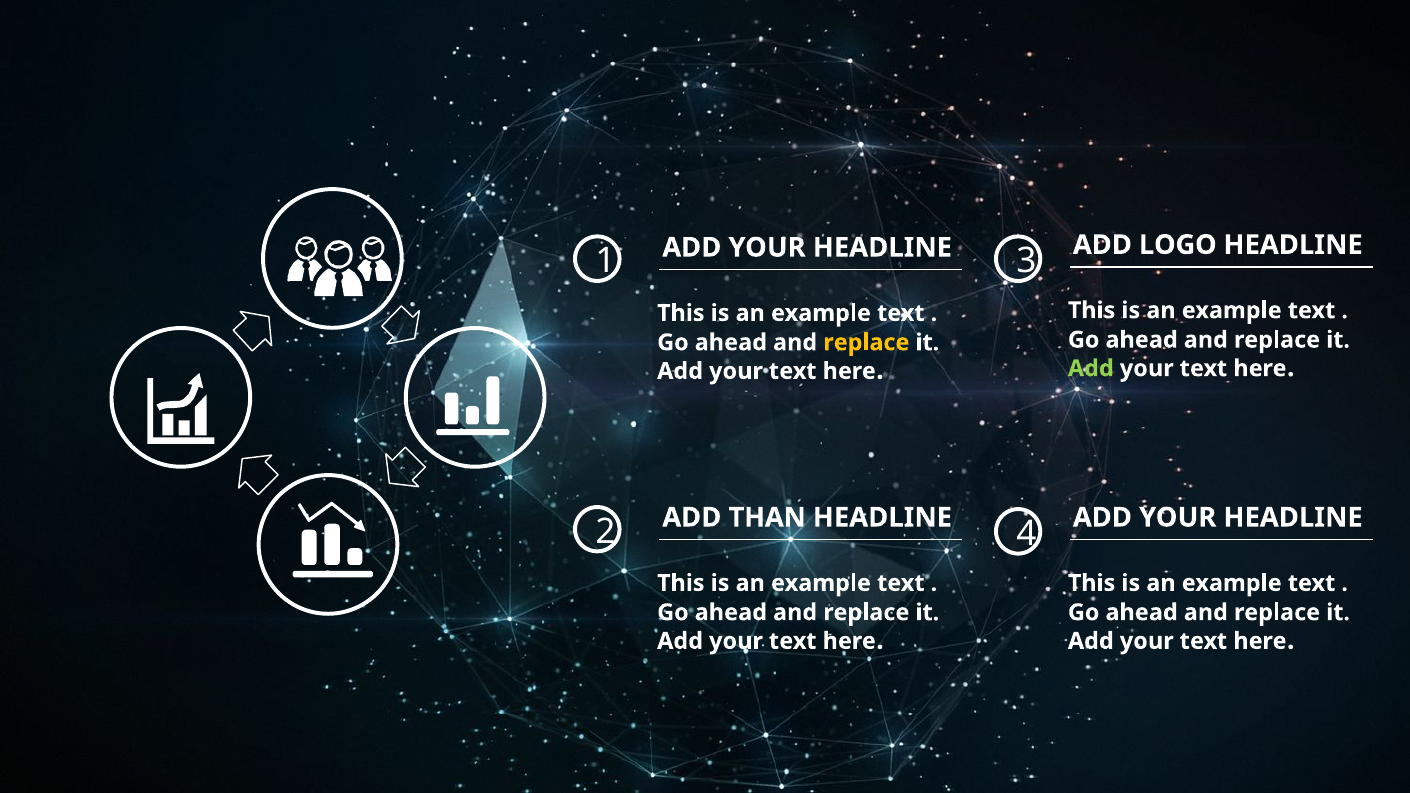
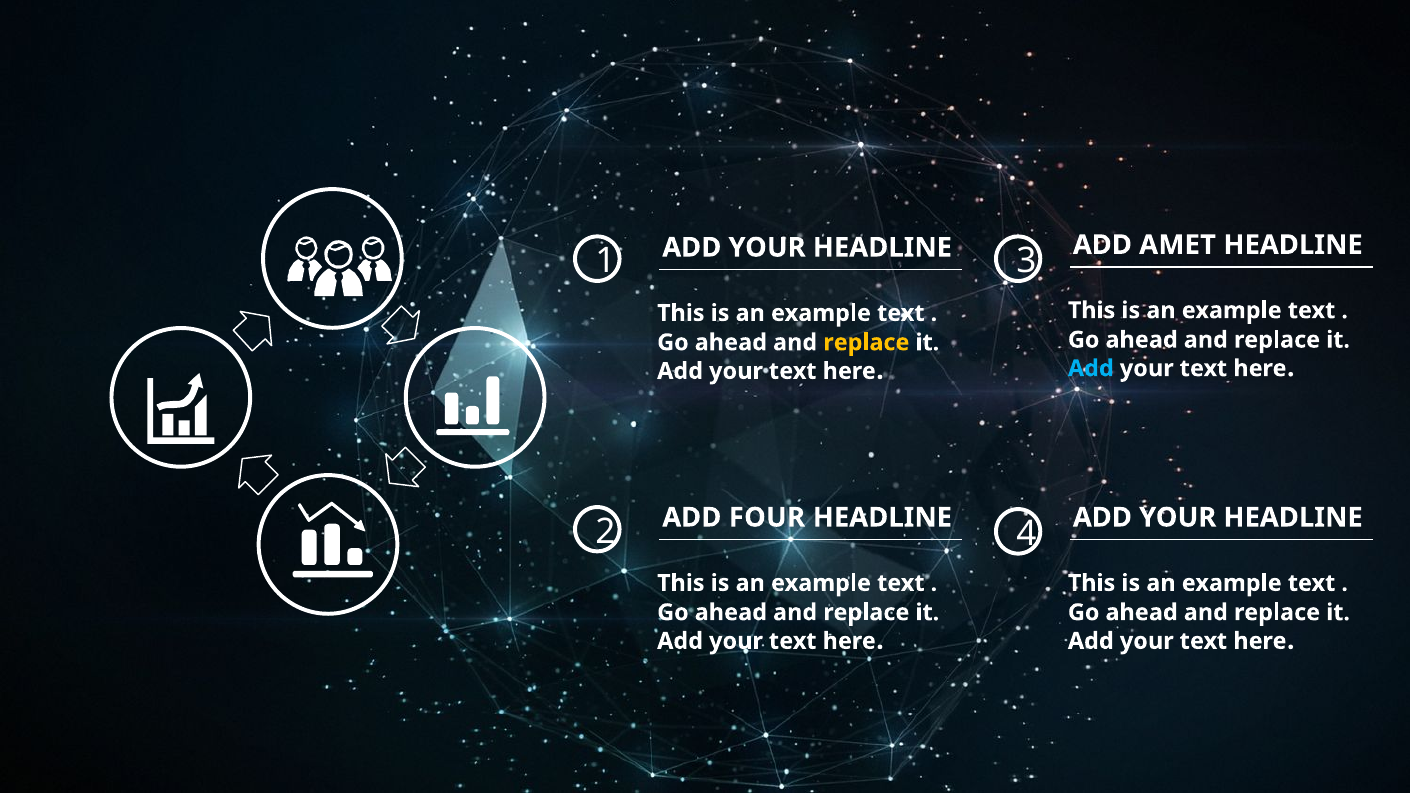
LOGO: LOGO -> AMET (1178, 245)
Add colour: light green -> light blue (1091, 369)
THAN: THAN -> FOUR (767, 518)
